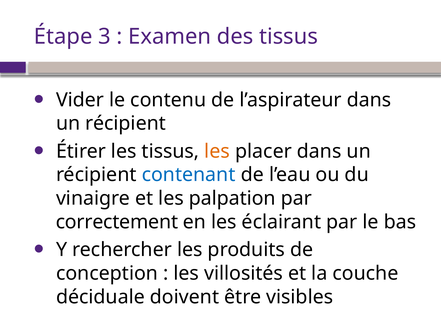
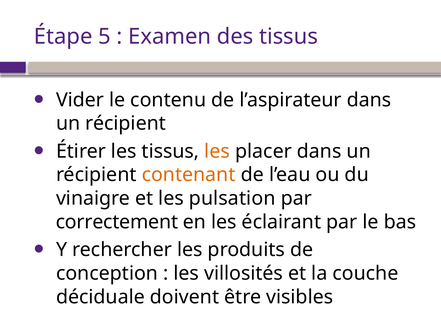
3: 3 -> 5 (105, 36)
contenant colour: blue -> orange (189, 175)
palpation: palpation -> pulsation (232, 198)
